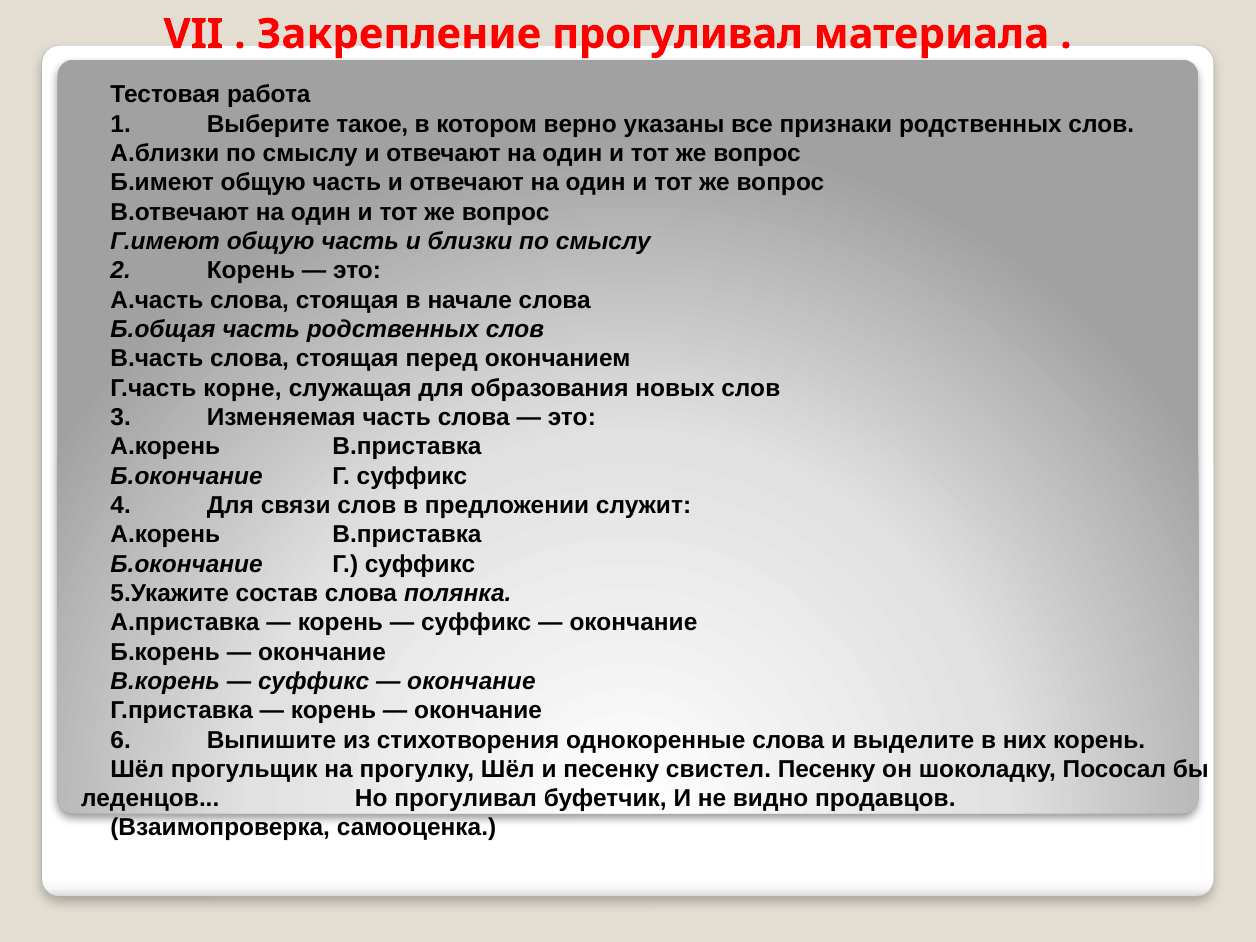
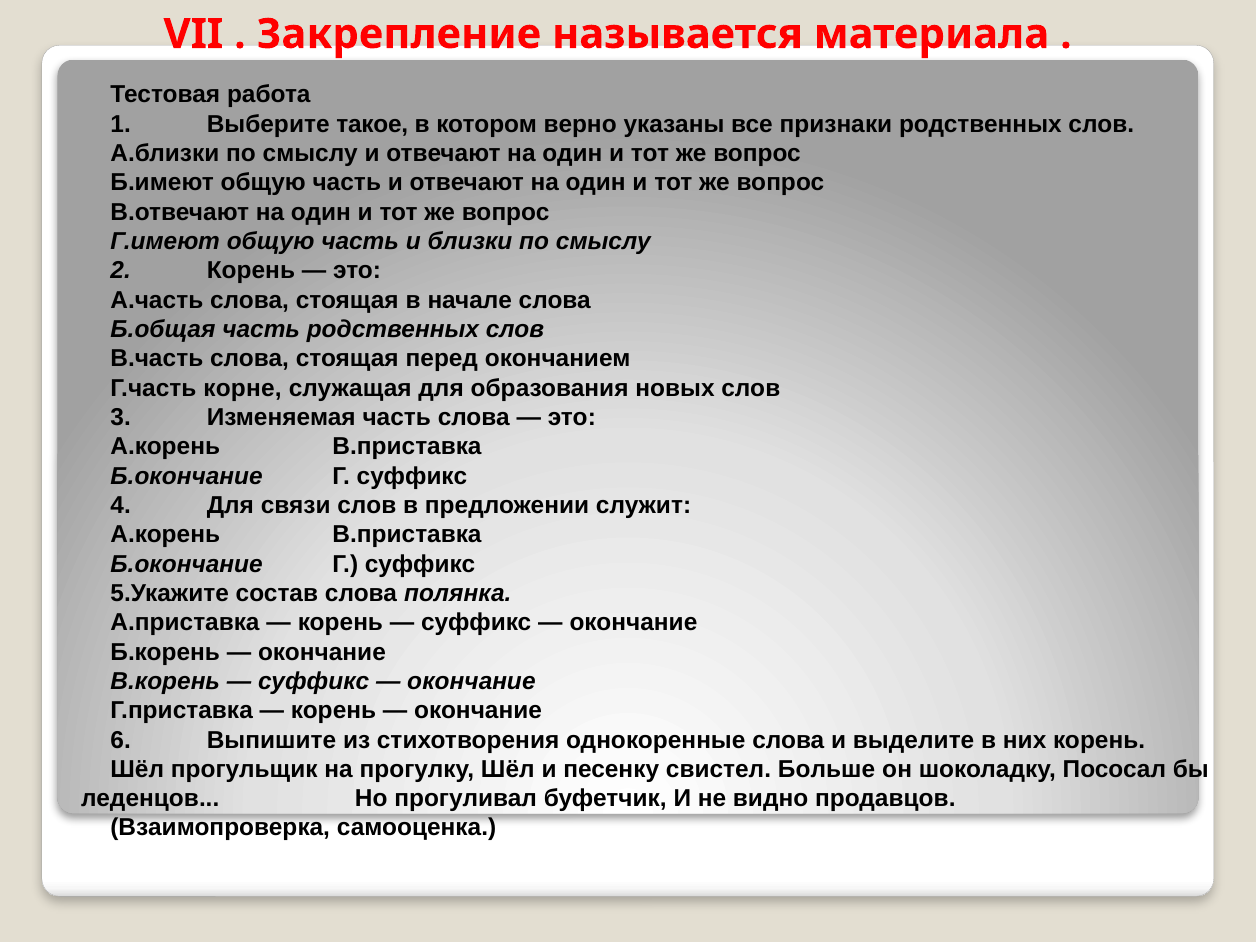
Закрепление прогуливал: прогуливал -> называется (677, 34)
свистел Песенку: Песенку -> Больше (827, 769)
